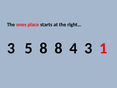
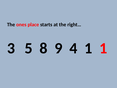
8 8: 8 -> 9 (58, 48)
4 3: 3 -> 1 (88, 48)
